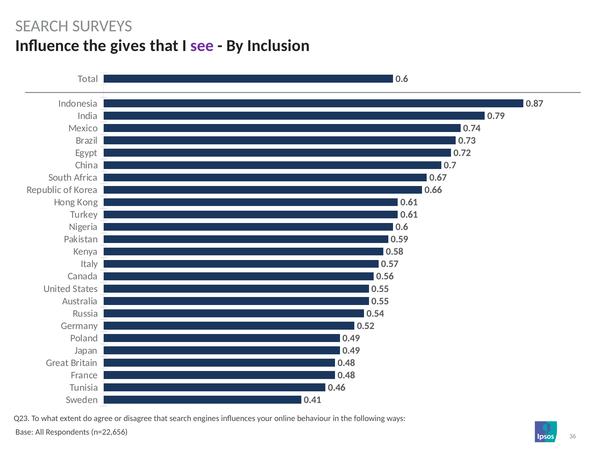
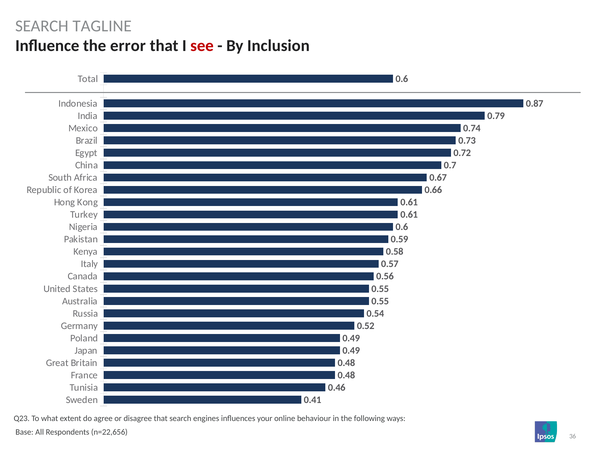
SURVEYS: SURVEYS -> TAGLINE (102, 26)
gives: gives -> error (128, 46)
see colour: purple -> red (202, 46)
